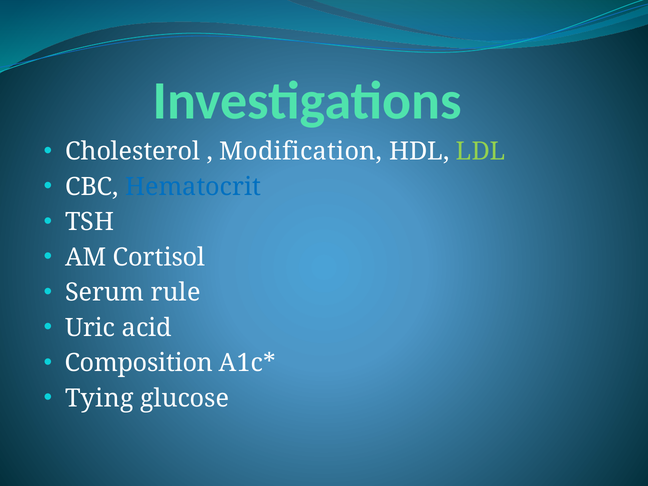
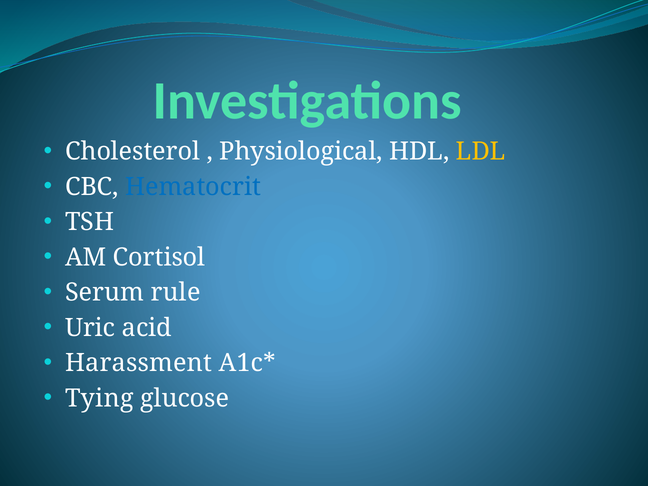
Modification: Modification -> Physiological (301, 152)
LDL colour: light green -> yellow (481, 152)
Composition: Composition -> Harassment (139, 363)
